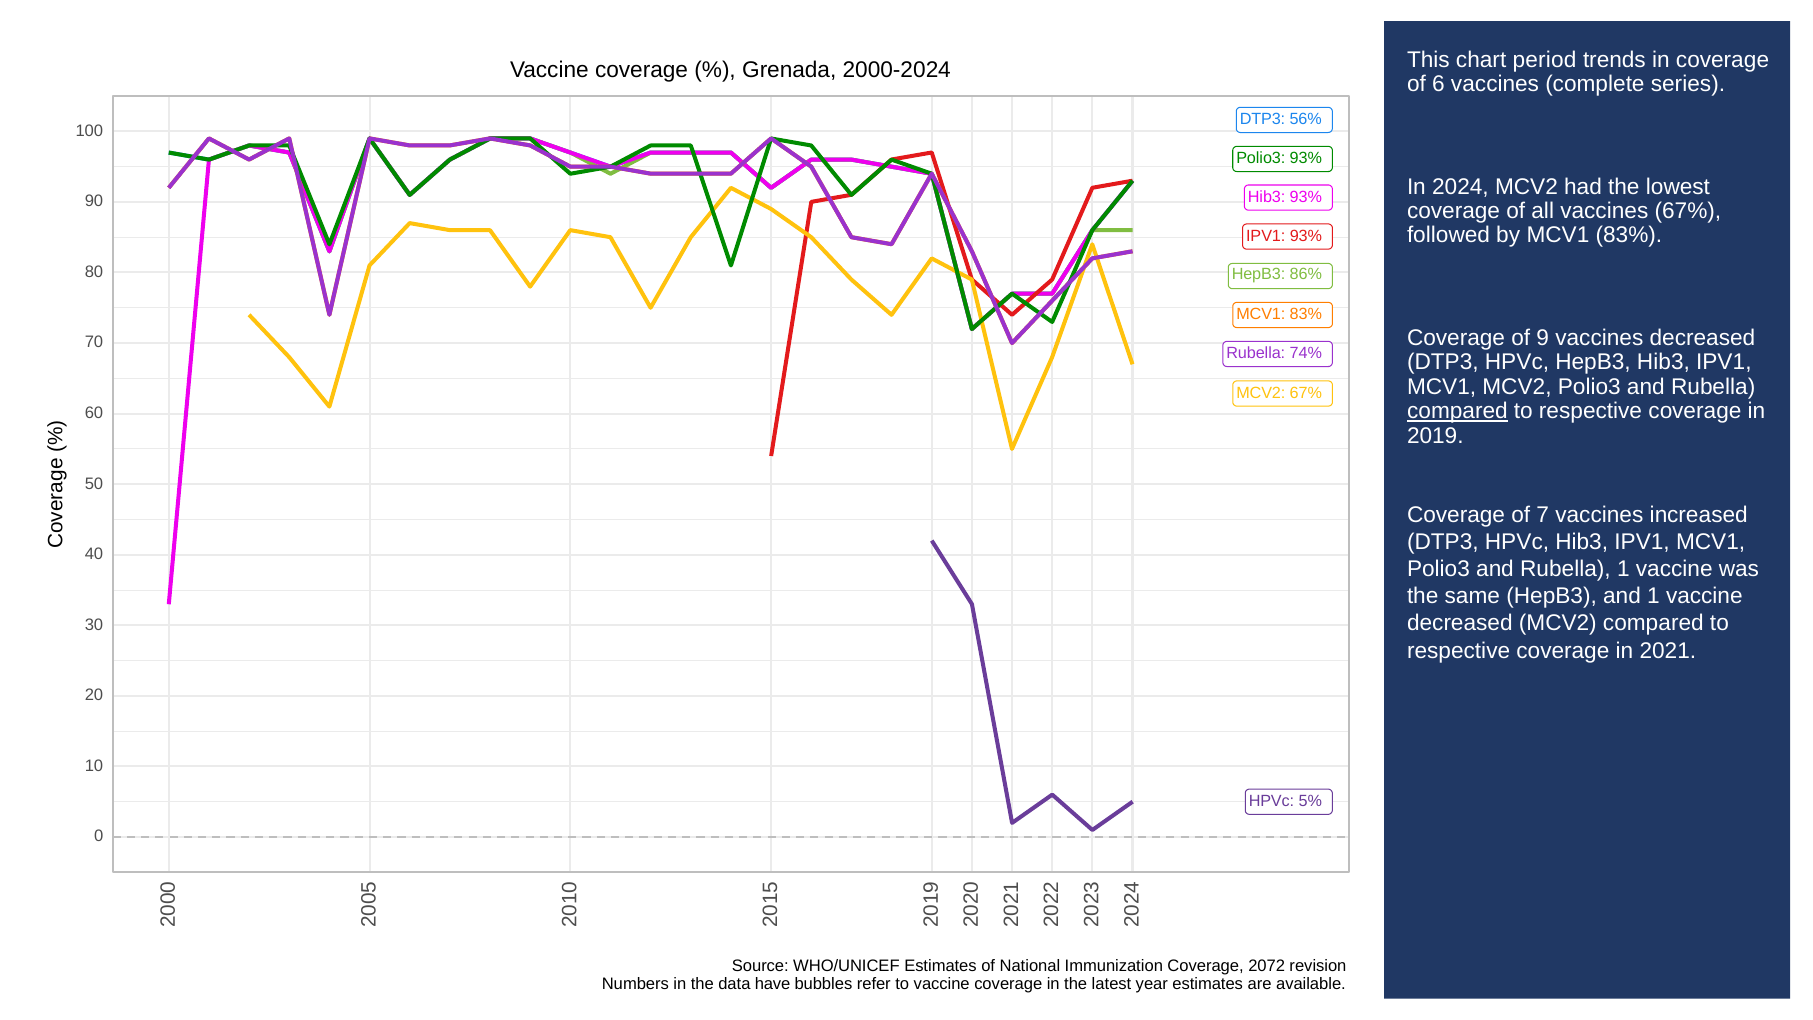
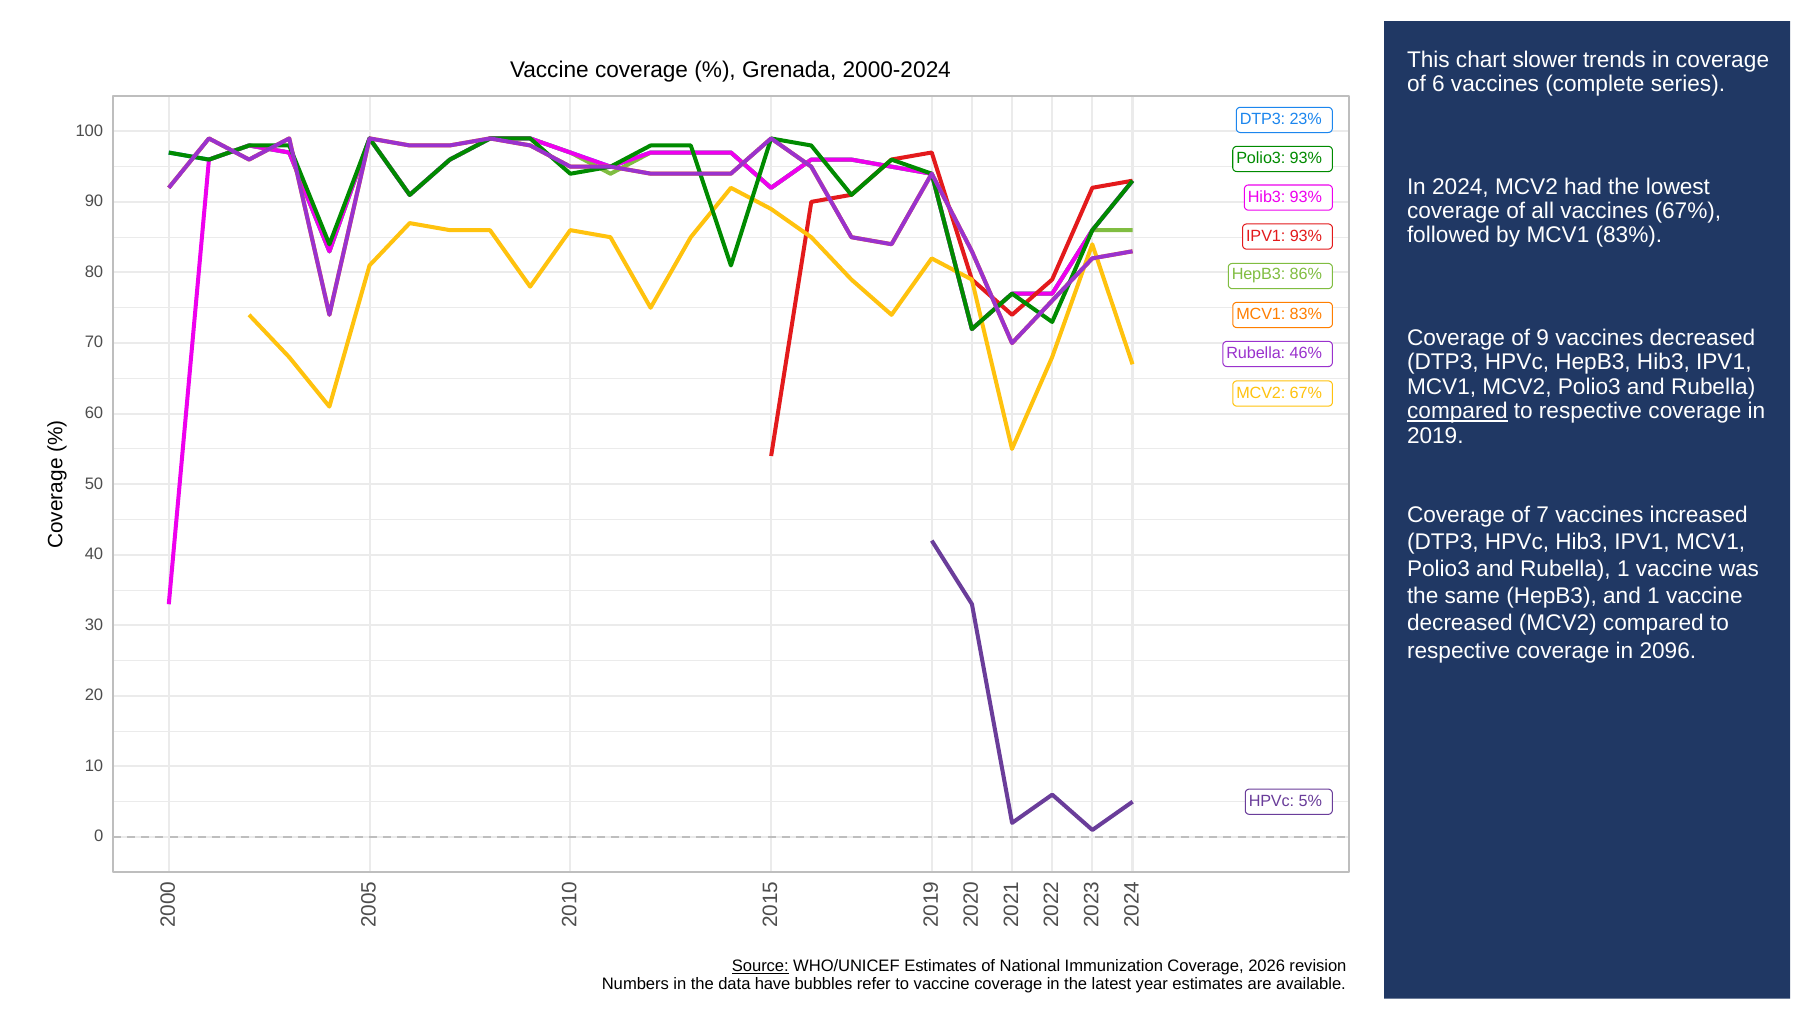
period: period -> slower (1545, 60)
56%: 56% -> 23% (1306, 119)
74%: 74% -> 46% (1306, 353)
2021: 2021 -> 2096 (1668, 650)
Source underline: none -> present (760, 966)
2072: 2072 -> 2026 (1267, 966)
